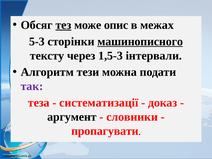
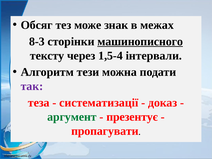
тез underline: present -> none (63, 25)
опис: опис -> знак (116, 25)
5-3: 5-3 -> 8-3 (37, 41)
1,5-3: 1,5-3 -> 1,5-4 (111, 56)
аргумент colour: black -> green (72, 117)
словники: словники -> презентує (132, 117)
